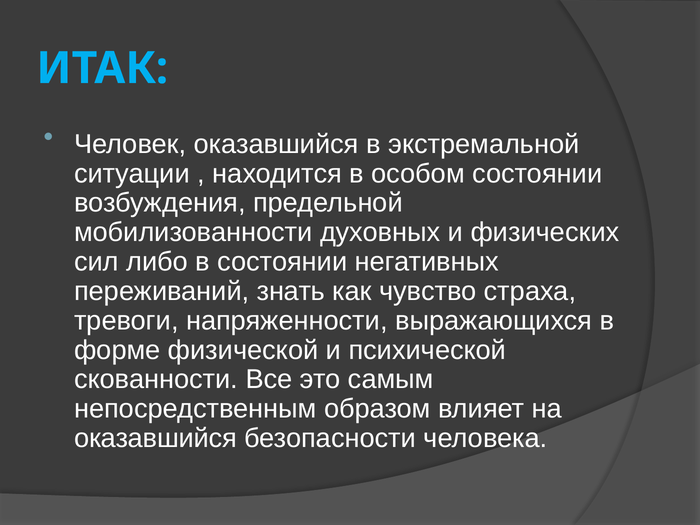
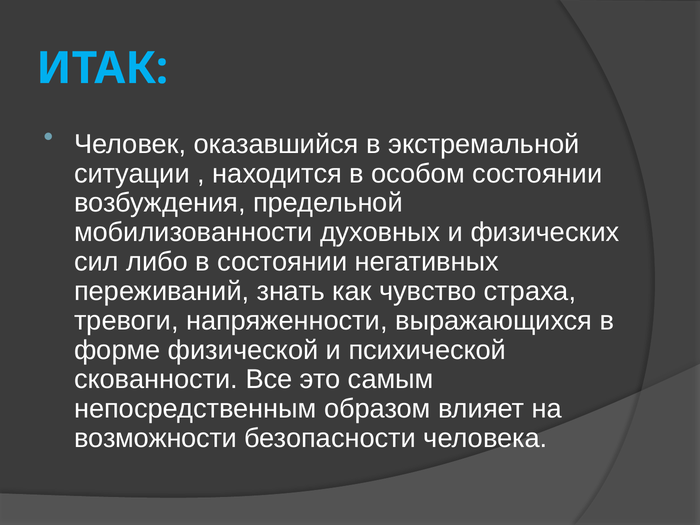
оказавшийся: оказавшийся -> возможности (156, 438)
